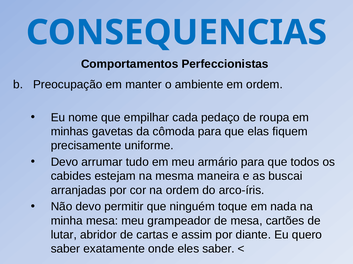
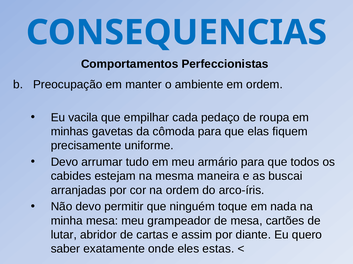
nome: nome -> vacila (83, 118)
eles saber: saber -> estas (218, 250)
